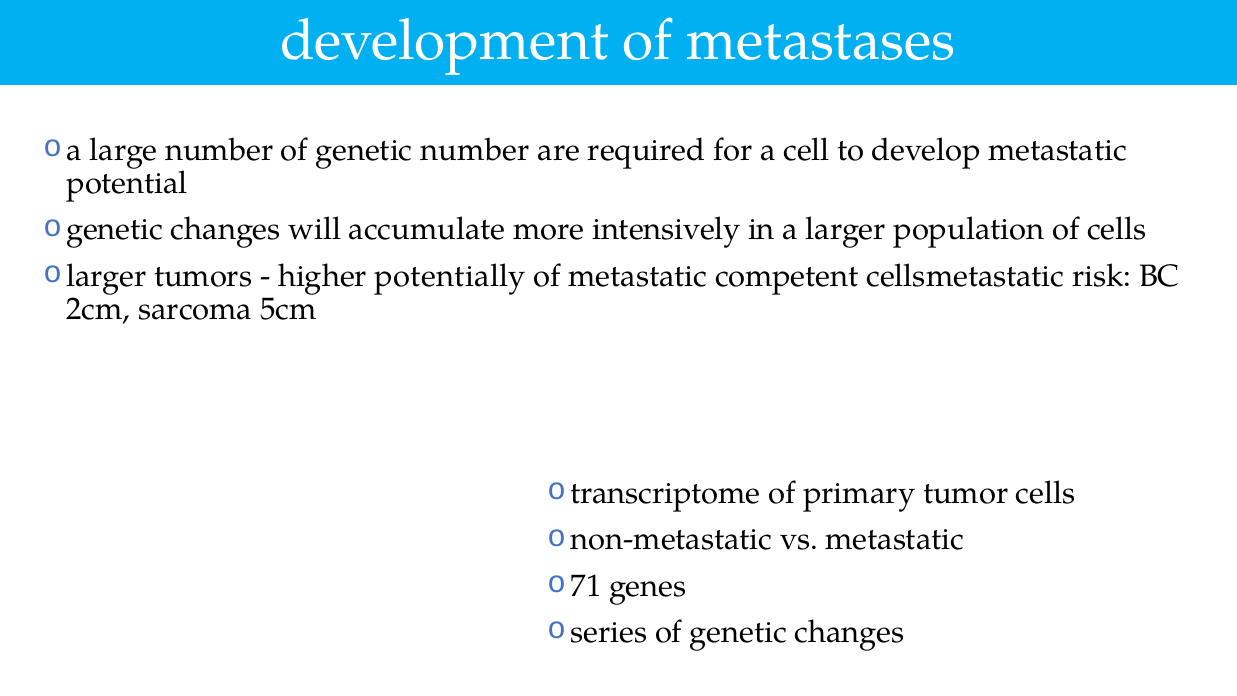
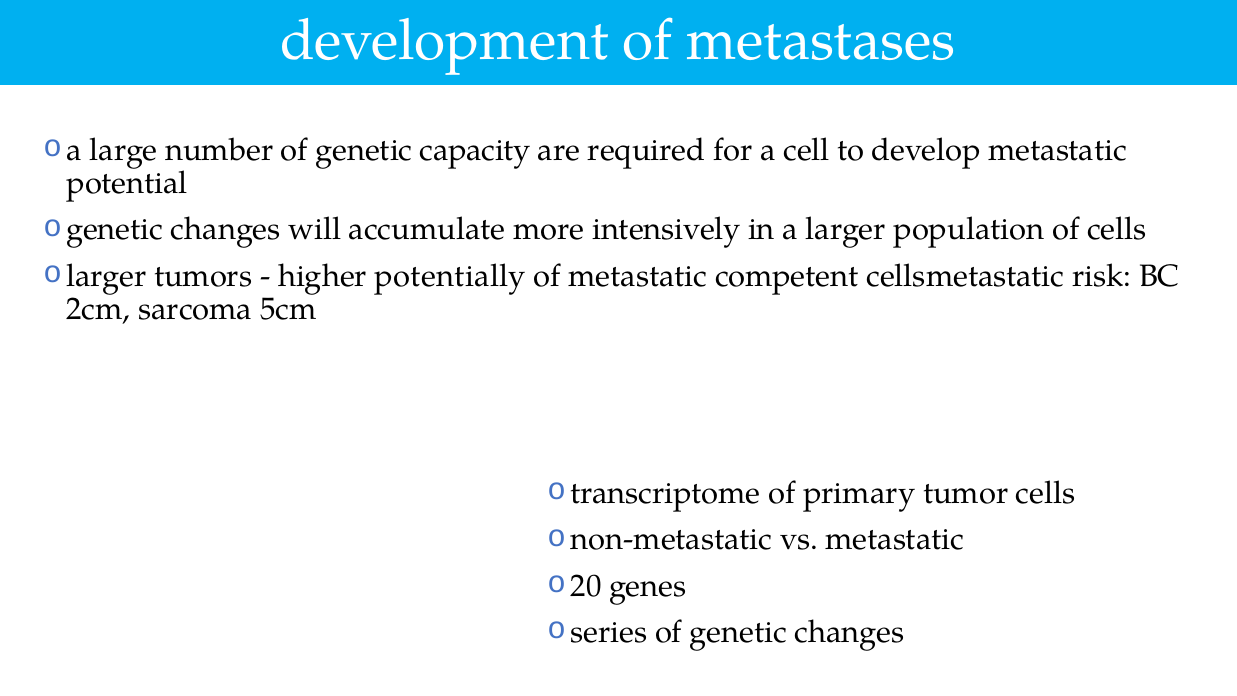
genetic number: number -> capacity (475, 150)
71: 71 -> 20 (586, 586)
